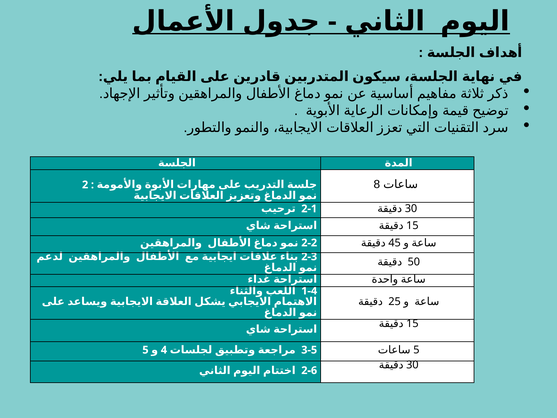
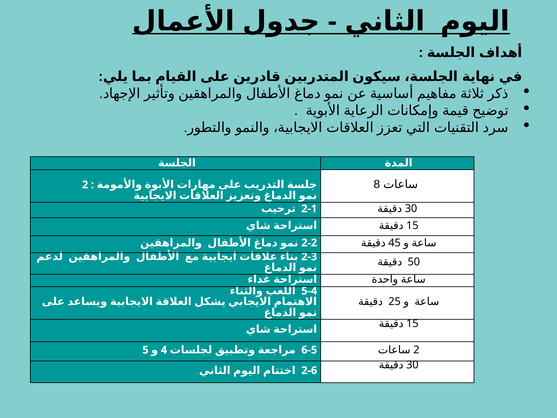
1-4: 1-4 -> 5-4 (309, 291)
3-5: 3-5 -> 6-5 (309, 350)
5 5: 5 -> 2 (416, 350)
